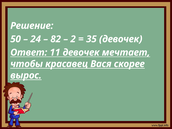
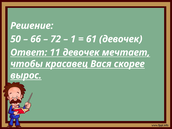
24: 24 -> 66 (36, 39)
82: 82 -> 72 (56, 39)
2: 2 -> 1 (73, 39)
35: 35 -> 61 (91, 39)
